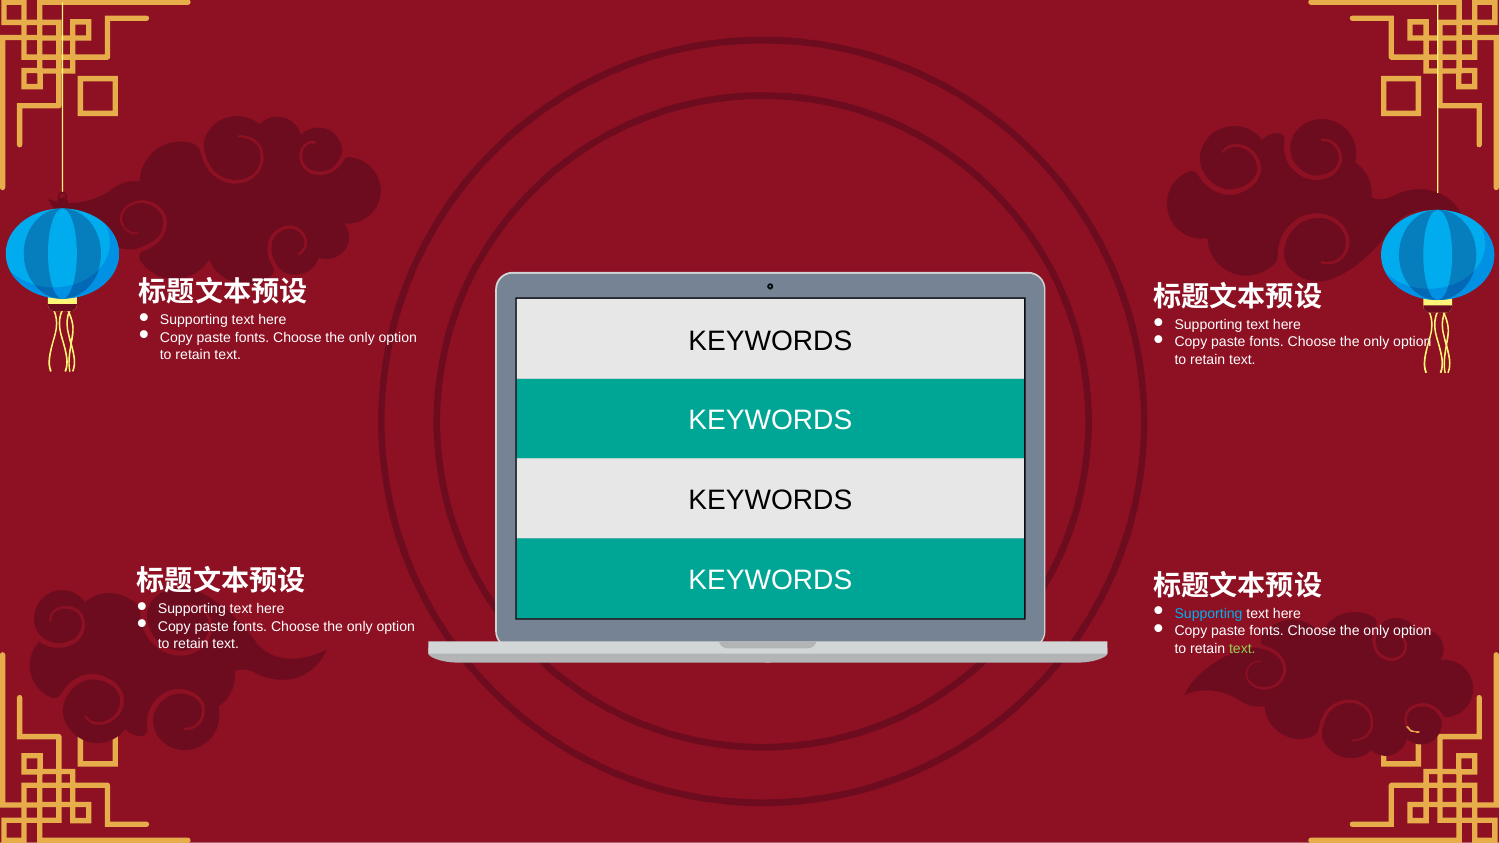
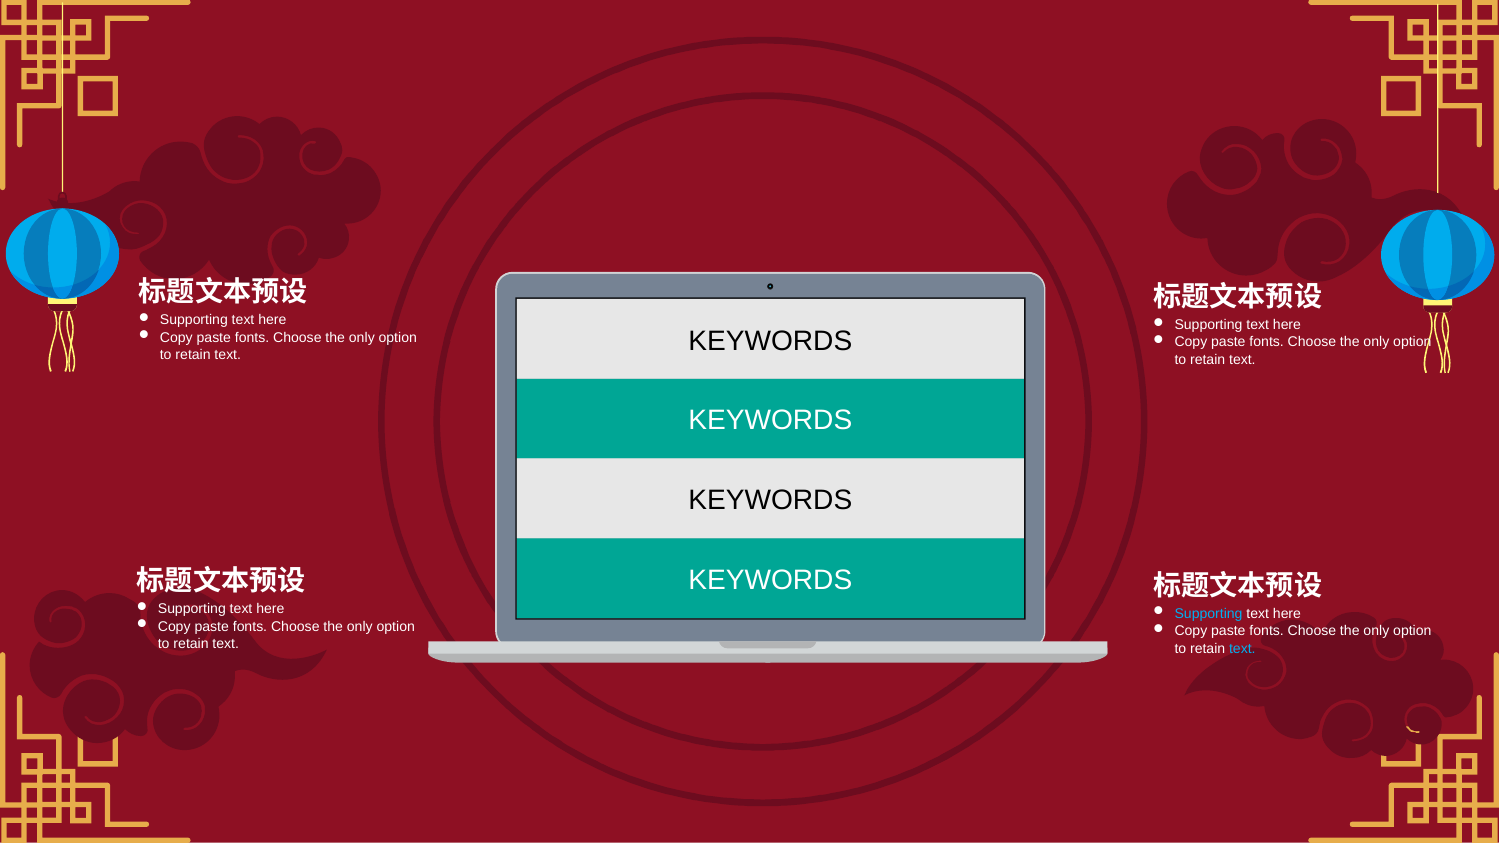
text colour: light green -> light blue (1242, 649)
